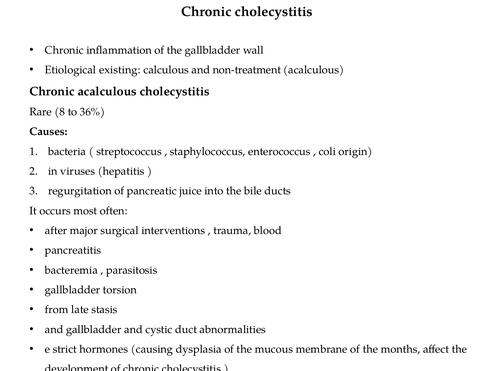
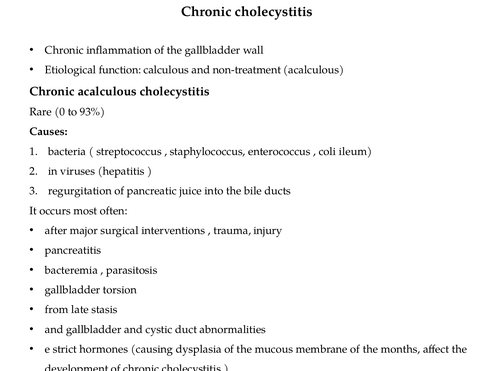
existing: existing -> function (120, 70)
8: 8 -> 0 (60, 112)
36%: 36% -> 93% (92, 112)
origin: origin -> ileum (356, 151)
blood: blood -> injury (268, 230)
